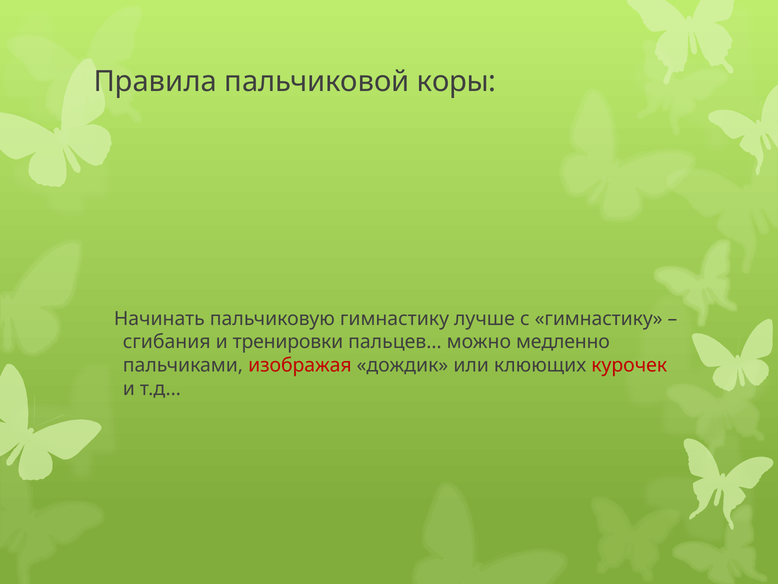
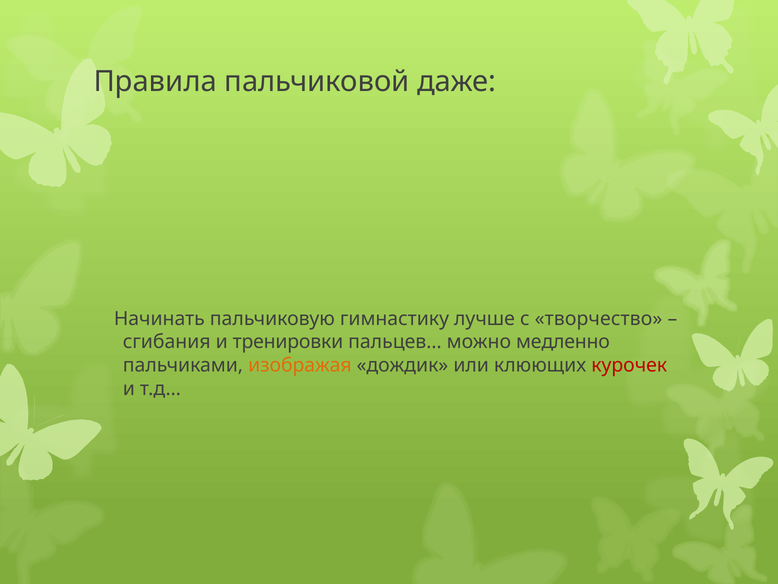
коры: коры -> даже (457, 81)
с гимнастику: гимнастику -> творчество (599, 318)
изображая colour: red -> orange (300, 365)
